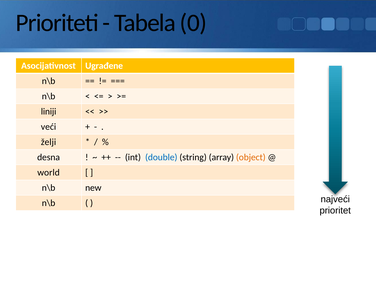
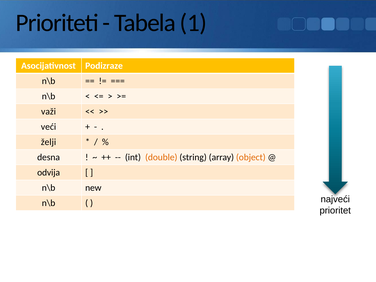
0: 0 -> 1 (193, 23)
Ugrađene: Ugrađene -> Podizraze (104, 66)
liniji: liniji -> važi (49, 112)
double colour: blue -> orange (161, 157)
world: world -> odvija (49, 173)
